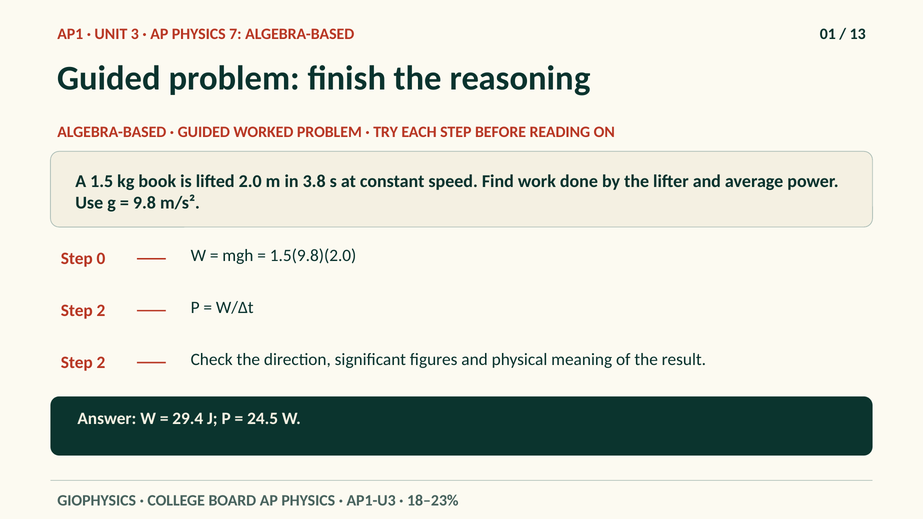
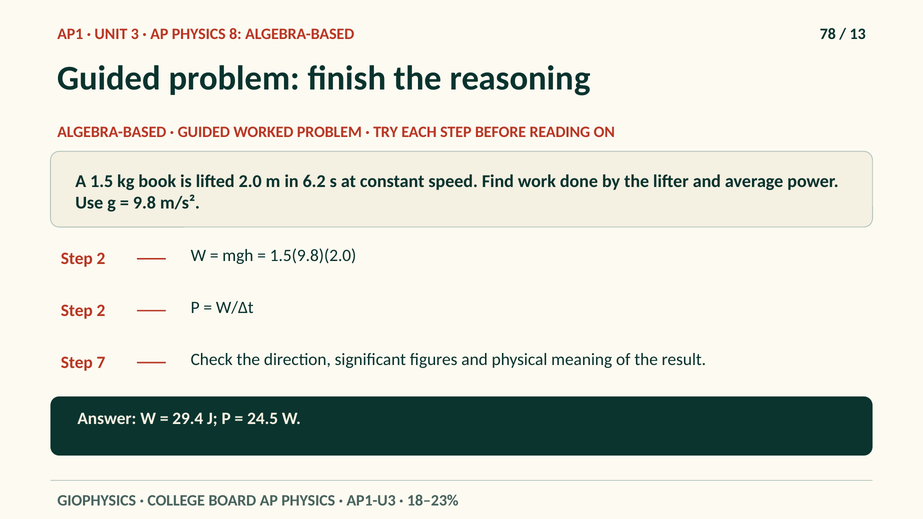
7: 7 -> 8 (235, 34)
01: 01 -> 78 (828, 34)
3.8: 3.8 -> 6.2 (314, 181)
0: 0 -> 2 (101, 259)
2: 2 -> 7 (101, 363)
